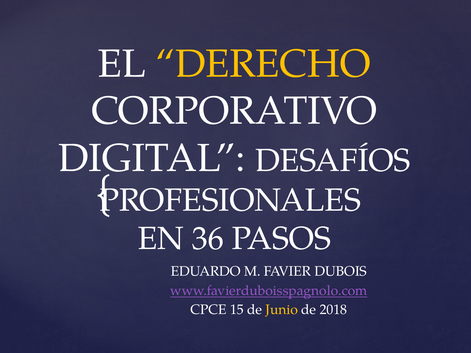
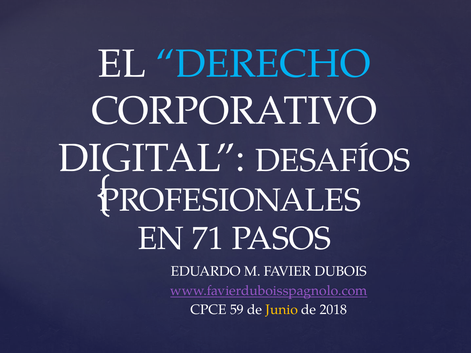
DERECHO colour: yellow -> light blue (263, 64)
36: 36 -> 71 (208, 239)
15: 15 -> 59 (237, 310)
